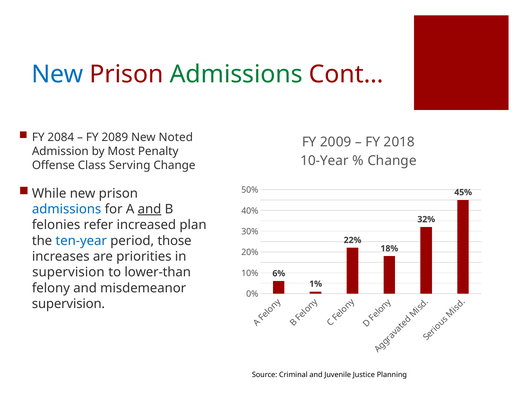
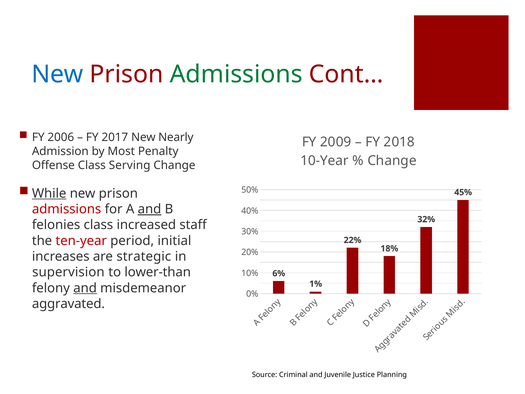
2084: 2084 -> 2006 (61, 137)
2089: 2089 -> 2017 (115, 137)
Noted: Noted -> Nearly (176, 137)
While underline: none -> present (49, 193)
admissions colour: blue -> red (67, 209)
felonies refer: refer -> class (98, 225)
plan: plan -> staff (193, 225)
ten-year colour: blue -> red (81, 241)
those: those -> initial (174, 241)
priorities: priorities -> strategic (144, 256)
and underline: none -> present (85, 288)
supervision: supervision -> aggravated (68, 304)
